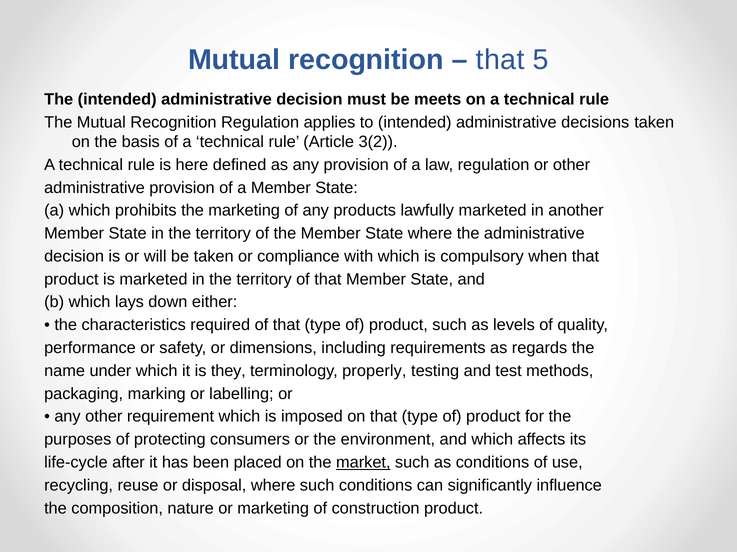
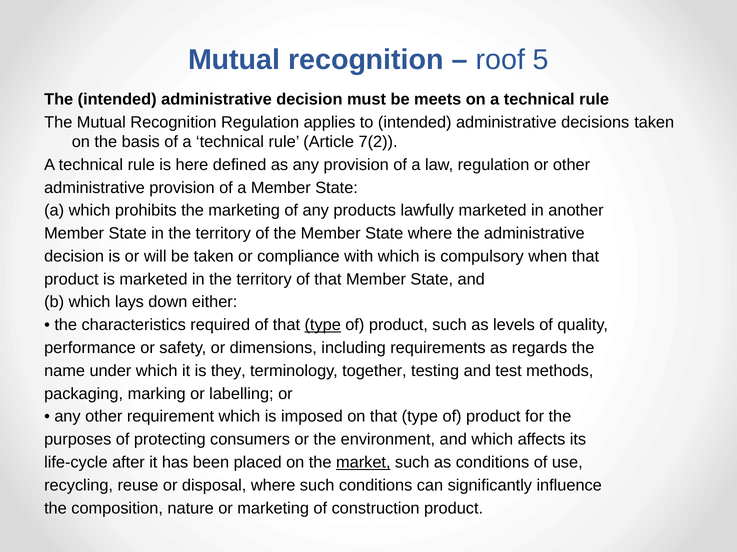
that: that -> roof (500, 60)
3(2: 3(2 -> 7(2 (378, 142)
type underline: none -> present (323, 325)
properly: properly -> together (374, 371)
